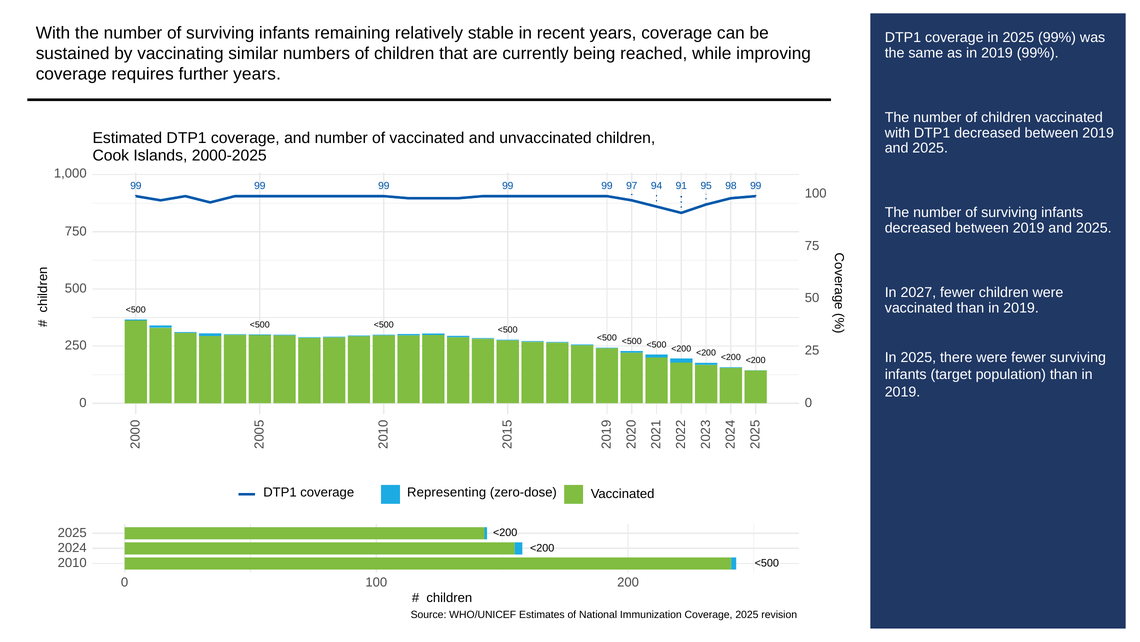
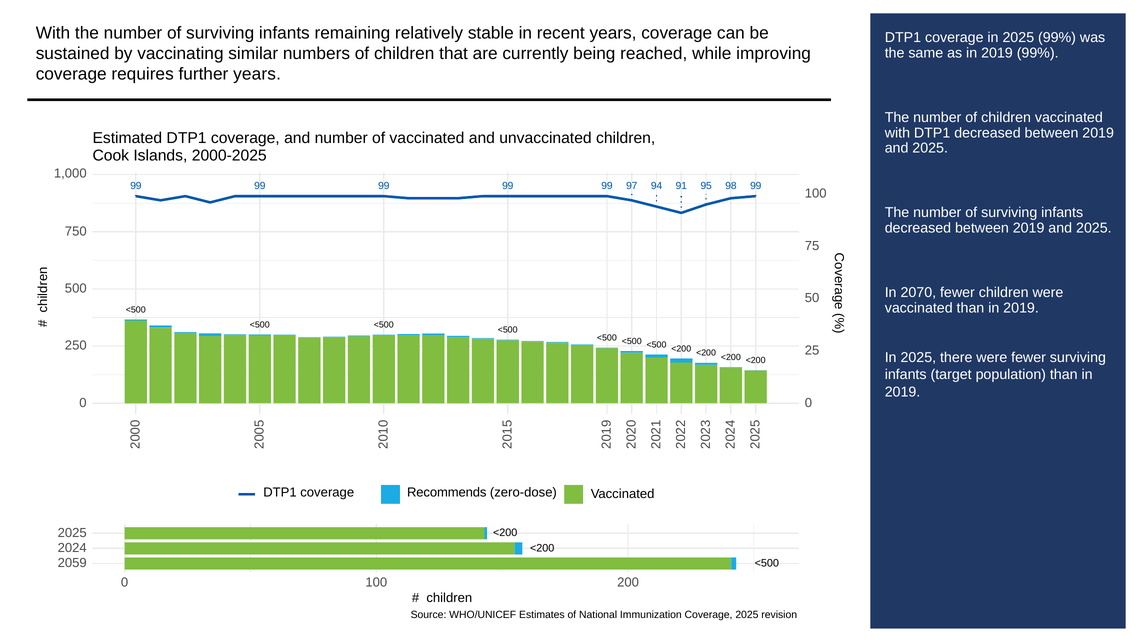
2027: 2027 -> 2070 (918, 292)
Representing: Representing -> Recommends (447, 492)
2010: 2010 -> 2059 (72, 562)
